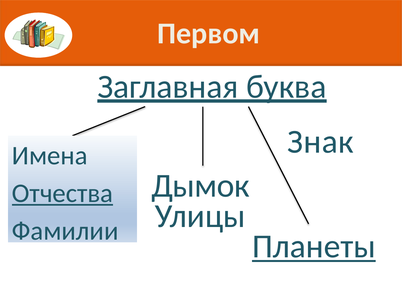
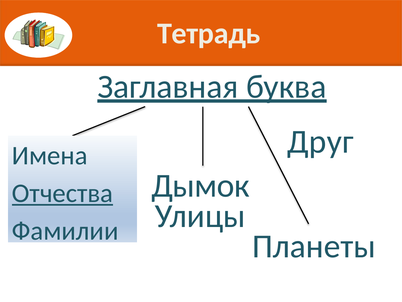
Первом: Первом -> Тетрадь (209, 34)
Знак: Знак -> Друг (320, 141)
Планеты underline: present -> none (314, 246)
